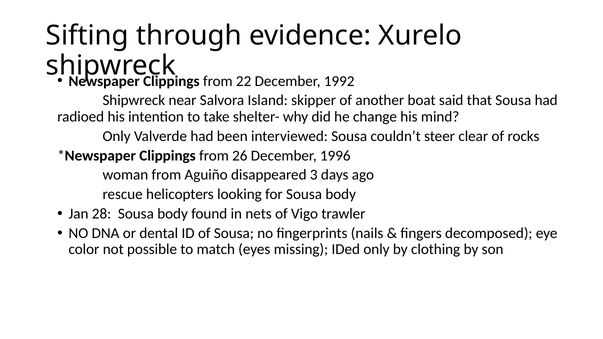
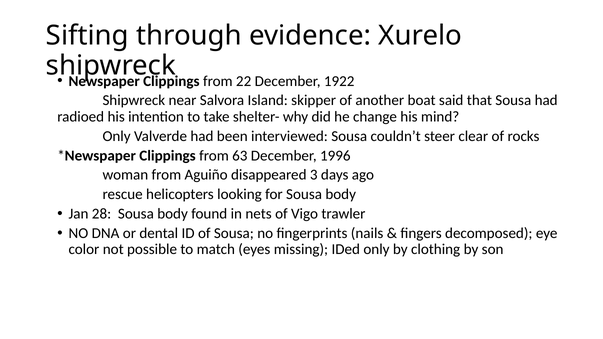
1992: 1992 -> 1922 (339, 81)
26: 26 -> 63 (240, 156)
